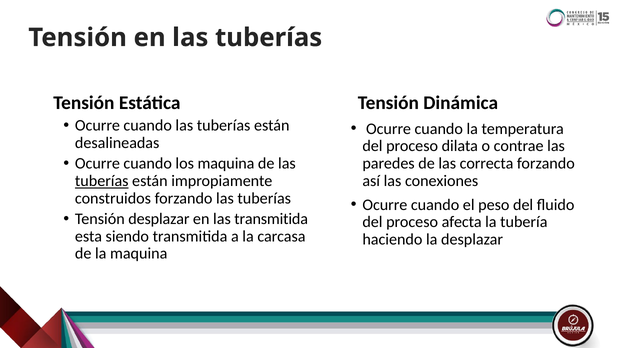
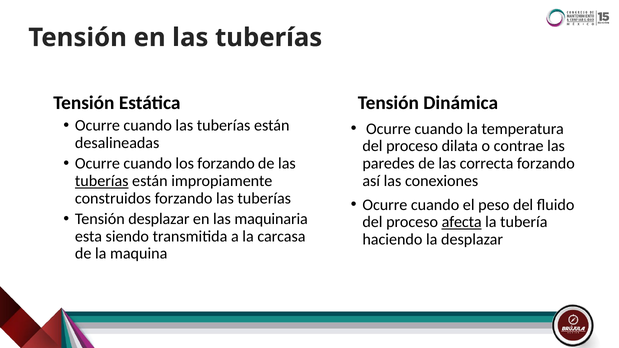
los maquina: maquina -> forzando (226, 164)
las transmitida: transmitida -> maquinaria (271, 219)
afecta underline: none -> present (462, 222)
